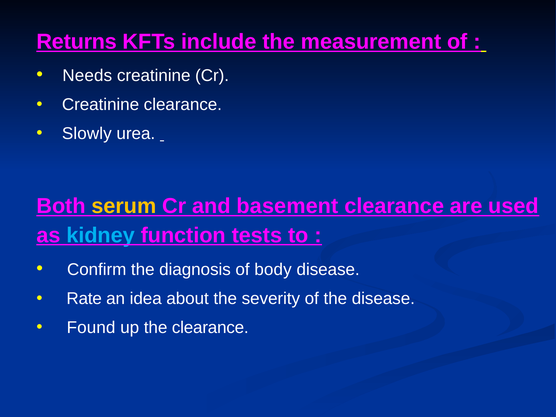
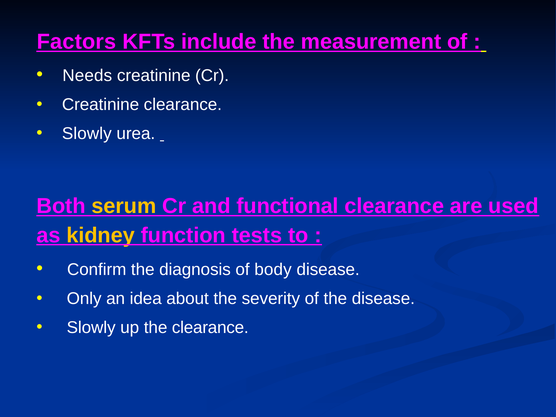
Returns: Returns -> Factors (76, 42)
basement: basement -> functional (288, 206)
kidney colour: light blue -> yellow (101, 235)
Rate: Rate -> Only (84, 299)
Found: Found -> Slowly (91, 328)
